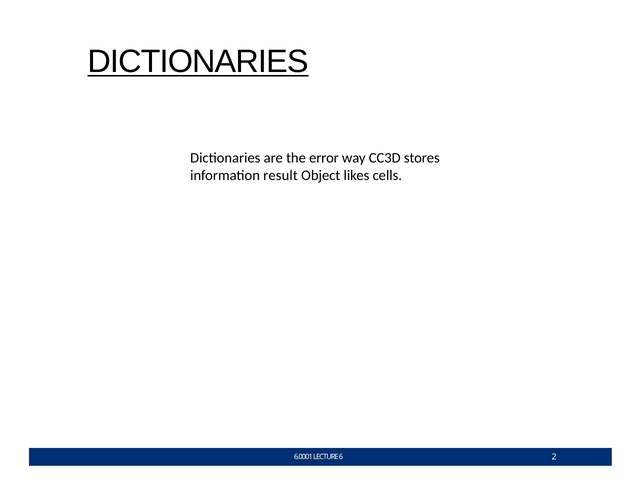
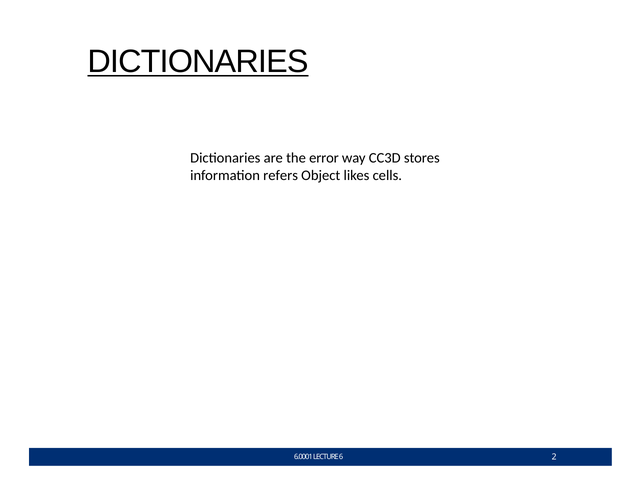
result: result -> refers (281, 176)
